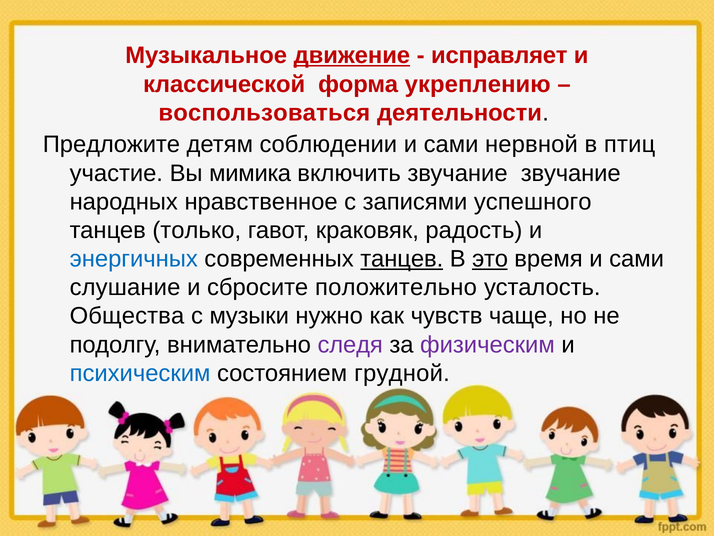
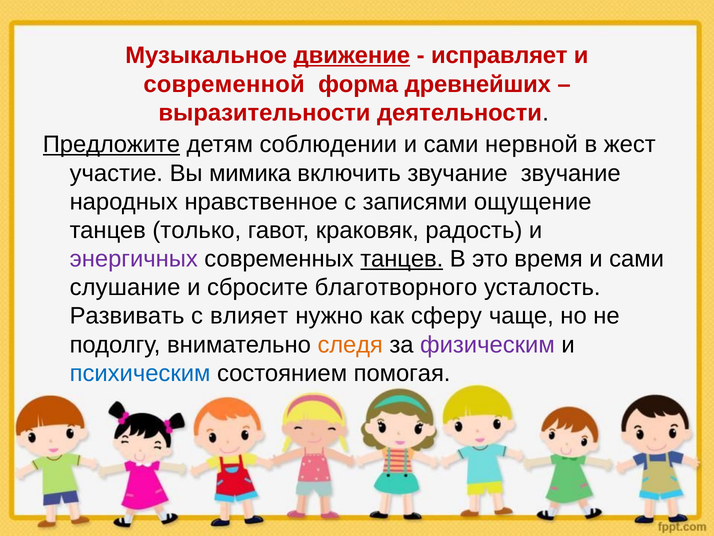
классической: классической -> современной (224, 84)
укреплению: укреплению -> древнейших (478, 84)
воспользоваться: воспользоваться -> выразительности (264, 113)
Предложите underline: none -> present (111, 144)
птиц: птиц -> жест (630, 144)
успешного: успешного -> ощущение (533, 202)
энергичных colour: blue -> purple (134, 259)
это underline: present -> none (490, 259)
положительно: положительно -> благотворного (396, 287)
Общества: Общества -> Развивать (127, 316)
музыки: музыки -> влияет (249, 316)
чувств: чувств -> сферу (446, 316)
следя colour: purple -> orange (350, 344)
грудной: грудной -> помогая (402, 373)
